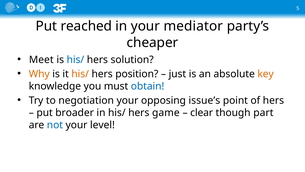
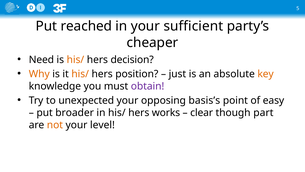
mediator: mediator -> sufficient (193, 26)
Meet: Meet -> Need (41, 60)
his/ colour: blue -> orange (75, 60)
solution: solution -> decision (132, 60)
obtain colour: blue -> purple (148, 86)
negotiation: negotiation -> unexpected (86, 100)
issue’s: issue’s -> basis’s (204, 100)
of hers: hers -> easy (273, 100)
game: game -> works (166, 112)
not colour: blue -> orange (55, 125)
